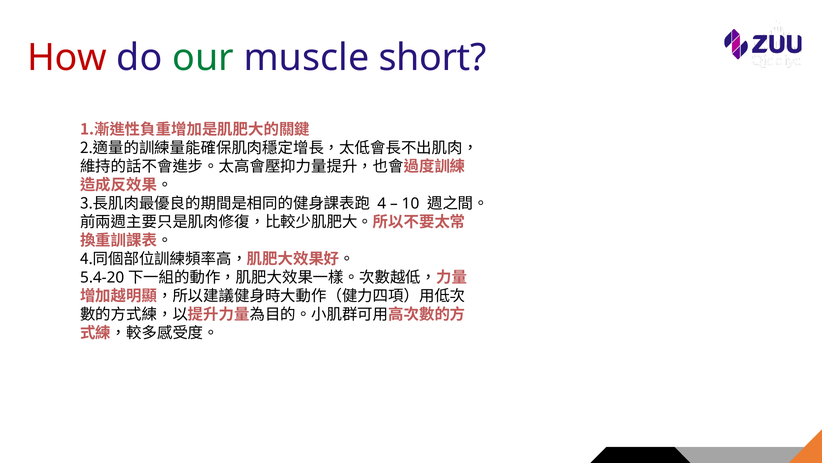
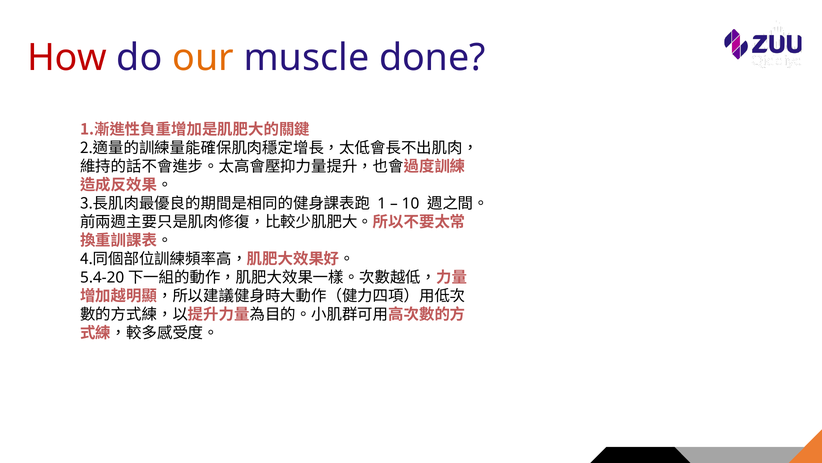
our colour: green -> orange (203, 58)
short: short -> done (432, 58)
4: 4 -> 1 (382, 203)
